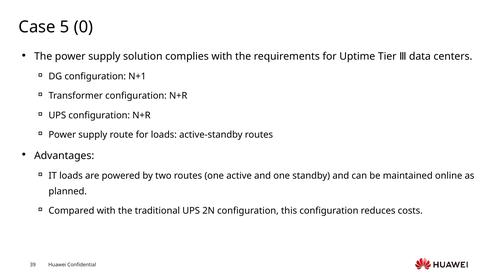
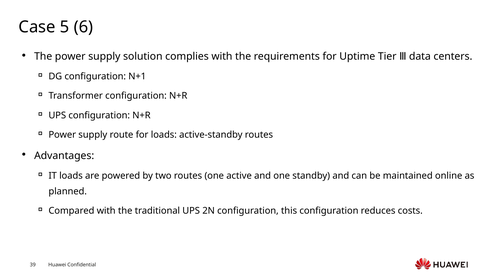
0: 0 -> 6 (83, 27)
